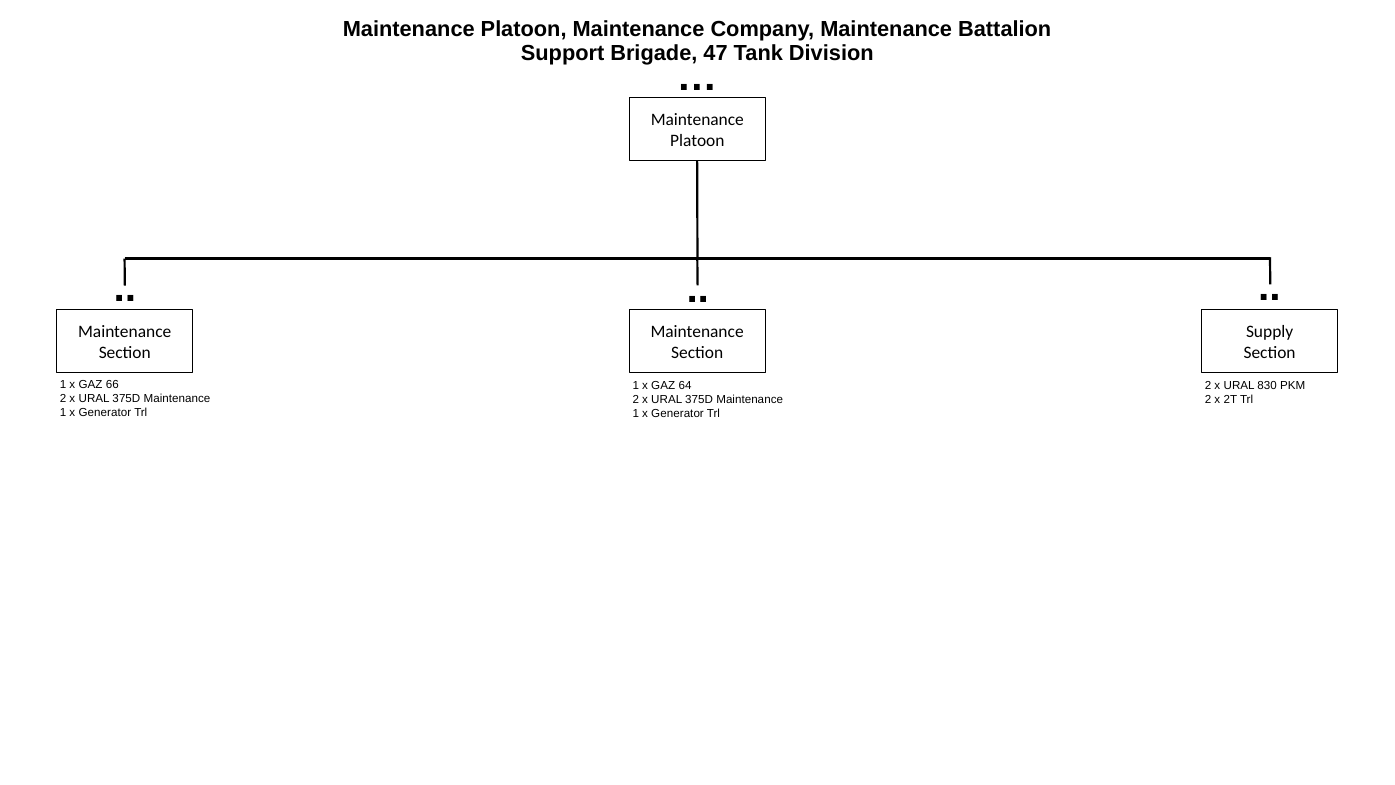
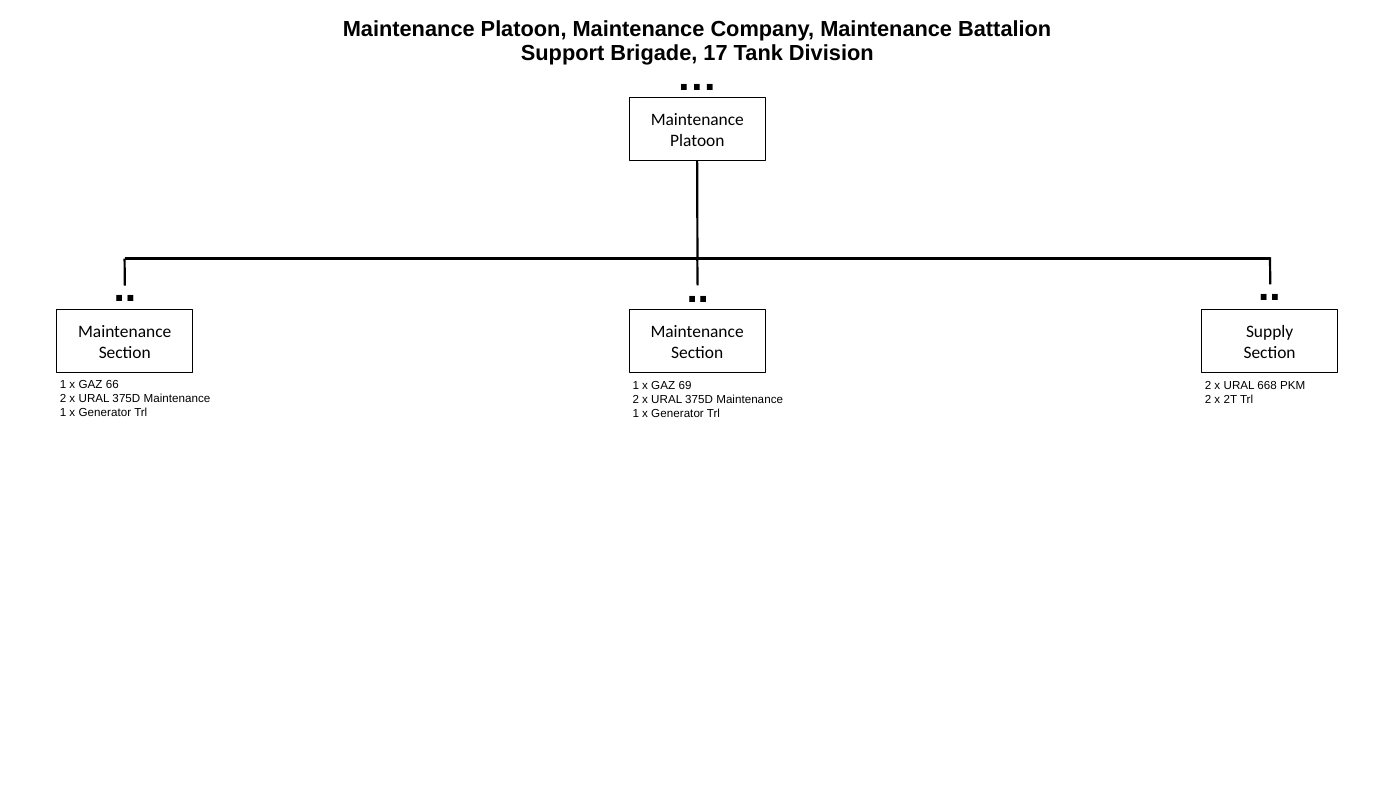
47: 47 -> 17 (716, 53)
64: 64 -> 69 (685, 386)
830: 830 -> 668 (1267, 386)
